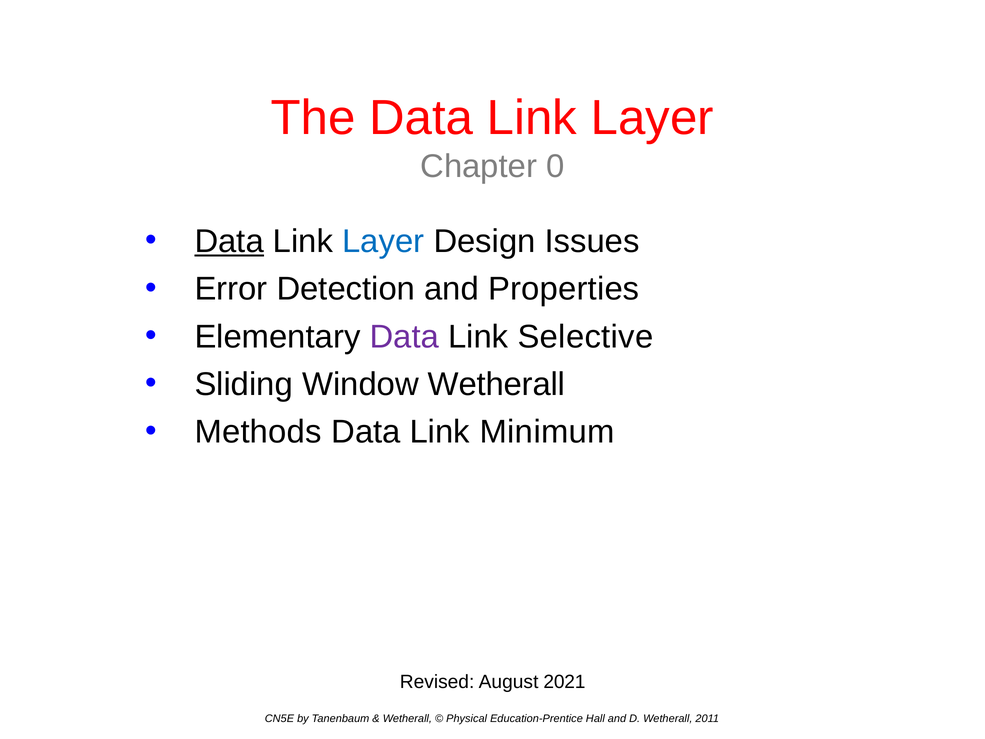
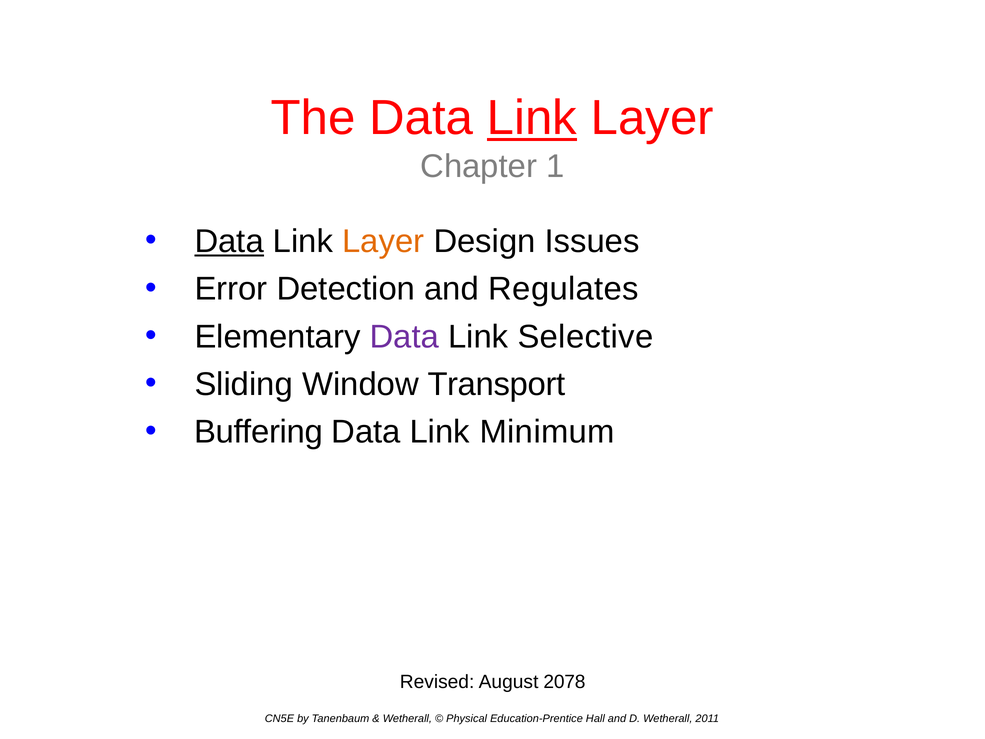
Link underline: none -> present (532, 118)
0: 0 -> 1 (555, 166)
Layer colour: blue -> orange (383, 241)
Properties: Properties -> Regulates (564, 289)
Window Wetherall: Wetherall -> Transport (496, 384)
Methods: Methods -> Buffering (258, 432)
2021: 2021 -> 2078 (564, 682)
